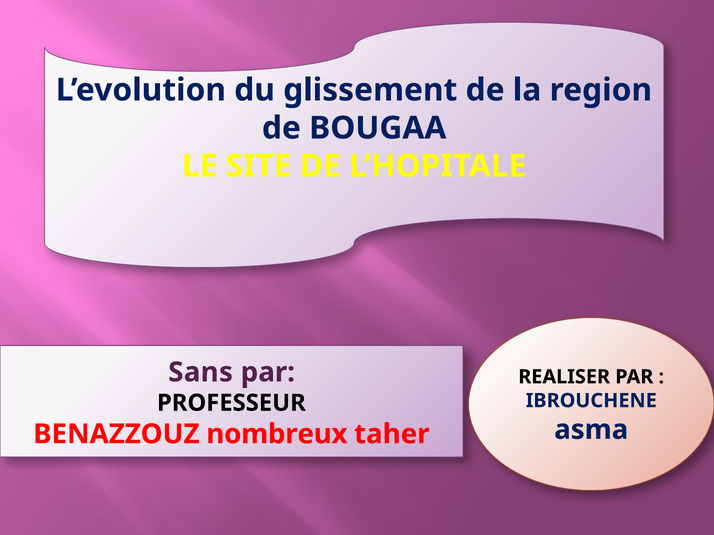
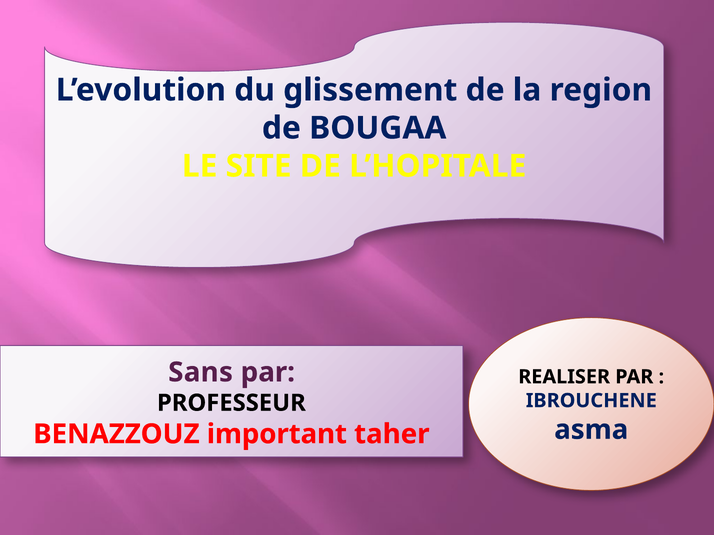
nombreux: nombreux -> important (277, 434)
